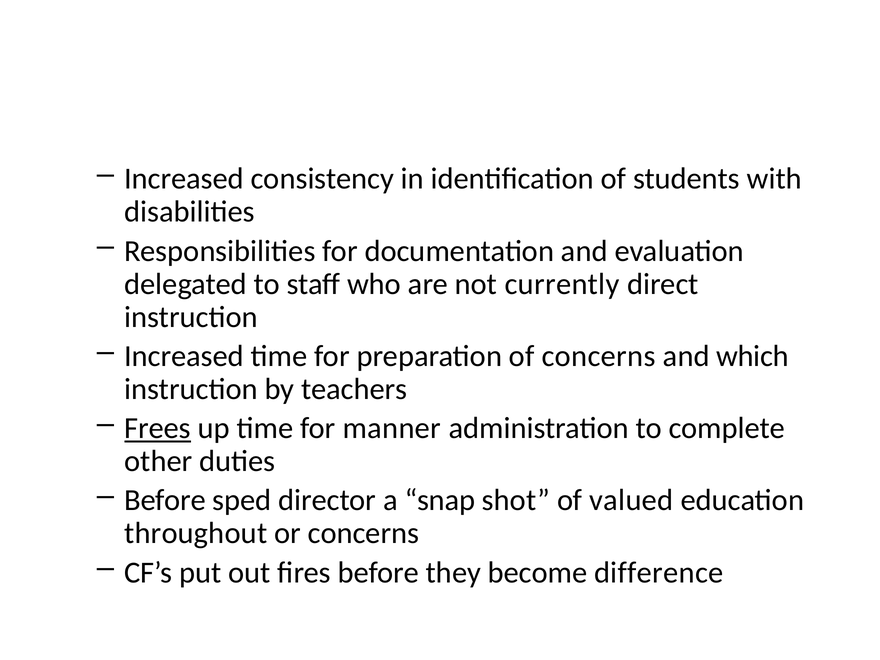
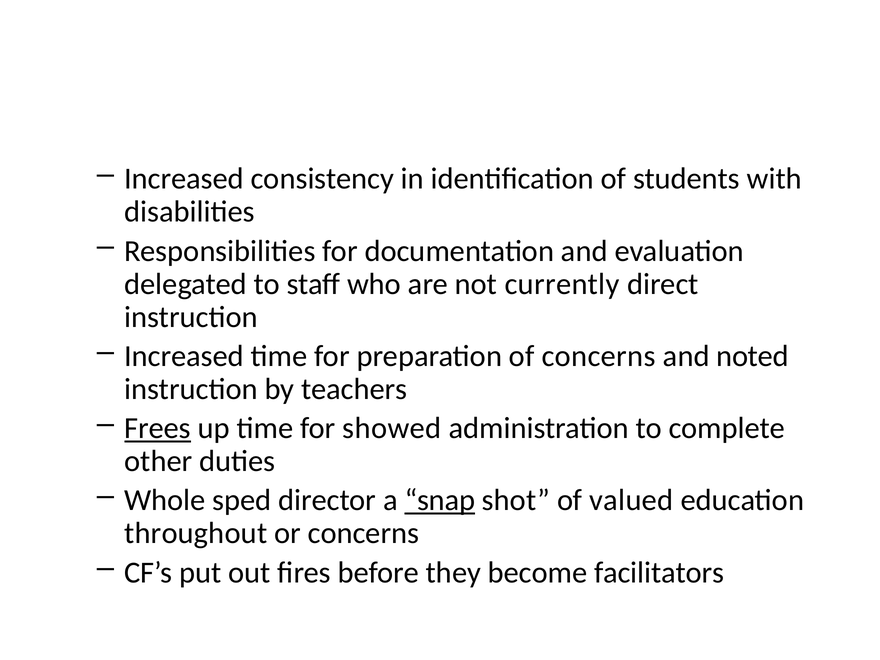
which: which -> noted (752, 356)
manner: manner -> showed (392, 428)
Before: Before -> Whole (165, 500)
snap underline: none -> present (440, 500)
difference: difference -> facilitators (659, 573)
